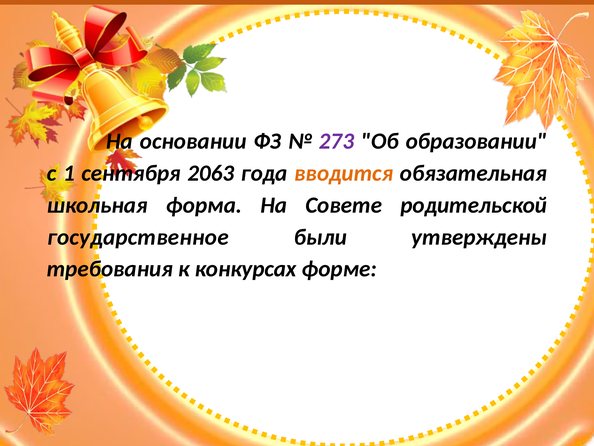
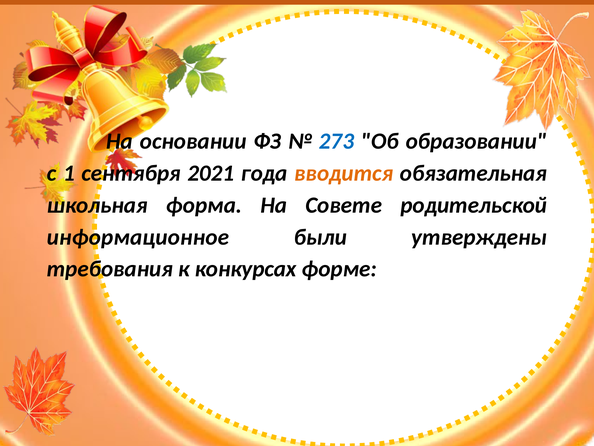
273 colour: purple -> blue (336, 141)
2063: 2063 -> 2021 (211, 173)
государственное: государственное -> информационное (138, 237)
